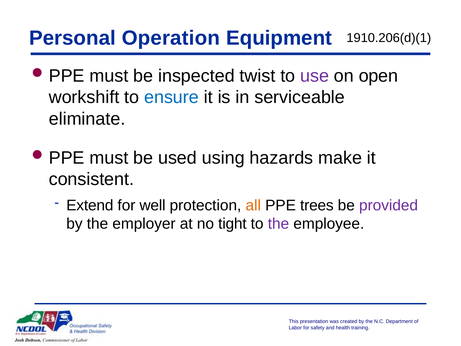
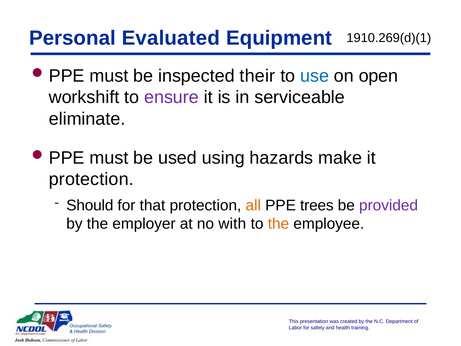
Operation: Operation -> Evaluated (171, 38)
1910.206(d)(1: 1910.206(d)(1 -> 1910.269(d)(1 (389, 38)
twist: twist -> their (257, 76)
use colour: purple -> blue (315, 76)
ensure colour: blue -> purple (172, 97)
consistent: consistent -> protection (91, 179)
Extend: Extend -> Should (90, 205)
well: well -> that (152, 205)
tight: tight -> with (232, 224)
the colour: purple -> orange (278, 224)
